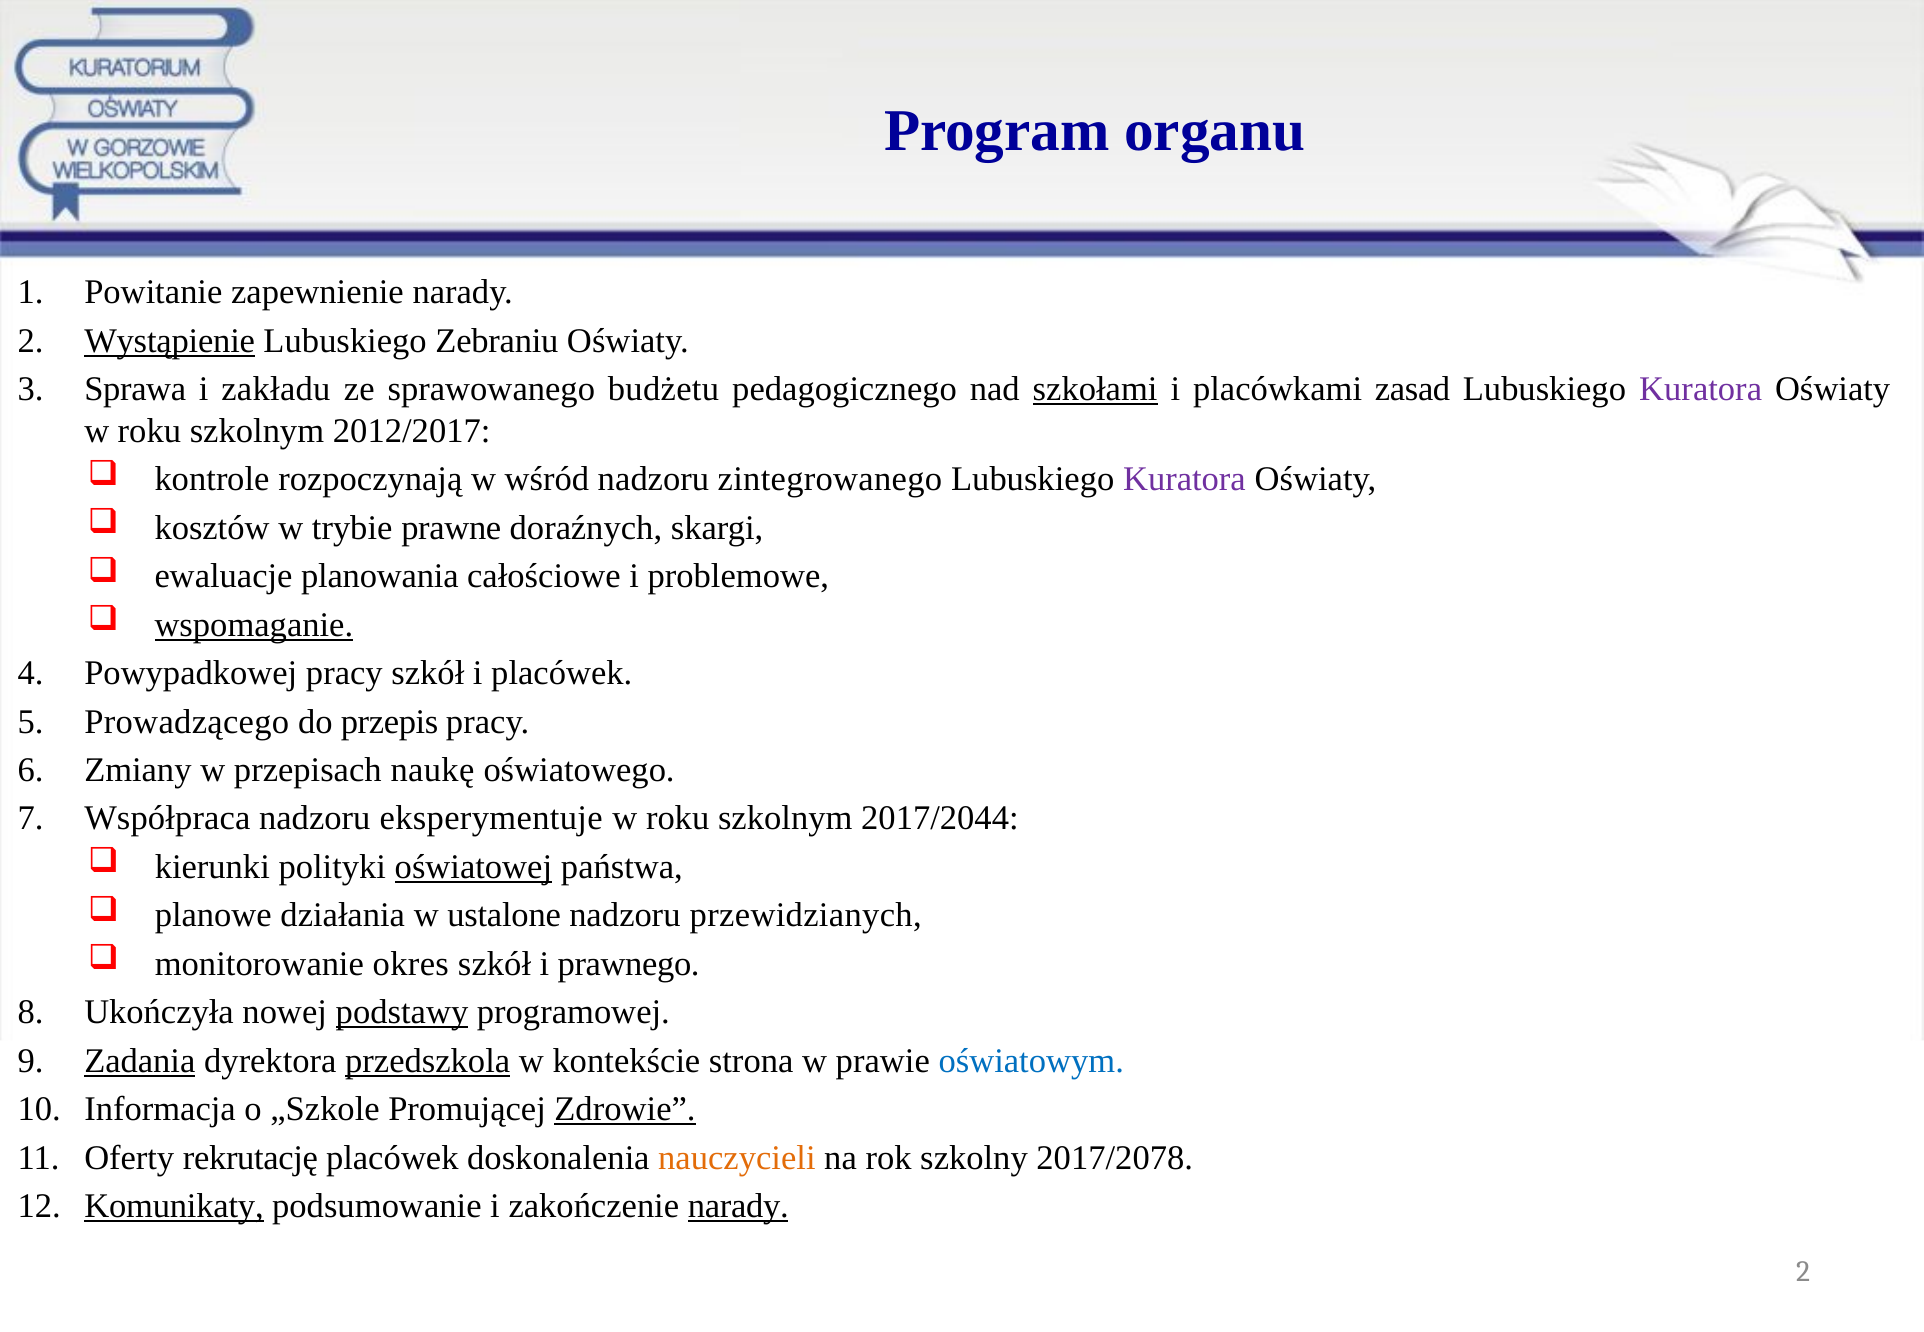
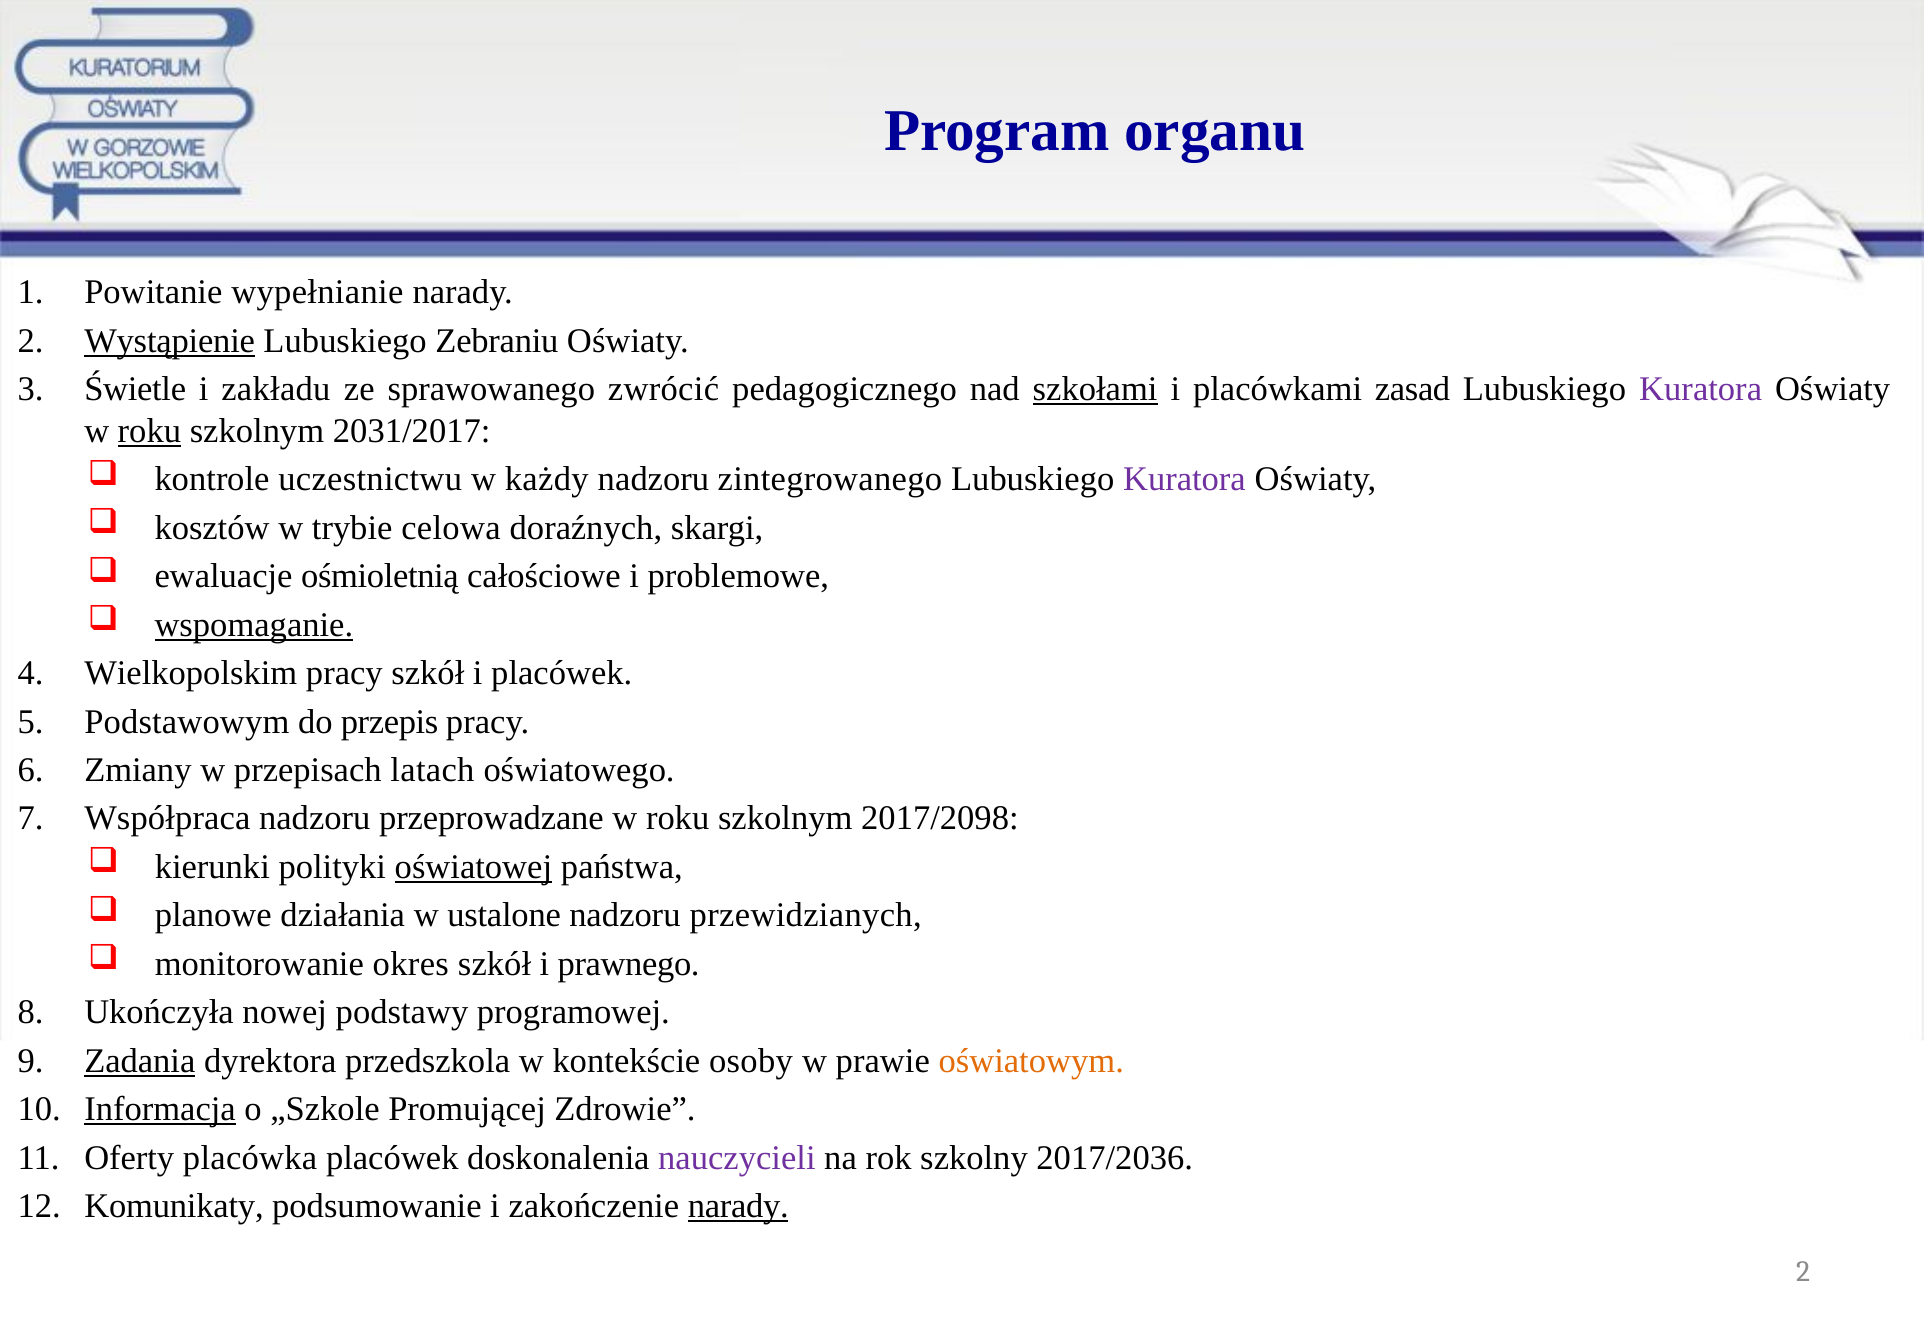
zapewnienie: zapewnienie -> wypełnianie (317, 292)
Sprawa: Sprawa -> Świetle (135, 389)
budżetu: budżetu -> zwrócić (663, 389)
roku underline: none -> present (149, 431)
2012/2017: 2012/2017 -> 2031/2017 (412, 431)
rozpoczynają: rozpoczynają -> uczestnictwu (370, 479)
wśród: wśród -> każdy (547, 479)
prawne: prawne -> celowa (451, 528)
planowania: planowania -> ośmioletnią (380, 576)
Powypadkowej: Powypadkowej -> Wielkopolskim (191, 673)
Prowadzącego: Prowadzącego -> Podstawowym (187, 722)
naukę: naukę -> latach (432, 770)
eksperymentuje: eksperymentuje -> przeprowadzane (491, 819)
2017/2044: 2017/2044 -> 2017/2098 (940, 819)
podstawy underline: present -> none (402, 1012)
przedszkola underline: present -> none (428, 1061)
strona: strona -> osoby (751, 1061)
oświatowym colour: blue -> orange (1031, 1061)
Informacja underline: none -> present (160, 1109)
Zdrowie underline: present -> none (625, 1109)
rekrutację: rekrutację -> placówka (250, 1158)
nauczycieli colour: orange -> purple (737, 1158)
2017/2078: 2017/2078 -> 2017/2036 (1115, 1158)
Komunikaty underline: present -> none (174, 1206)
